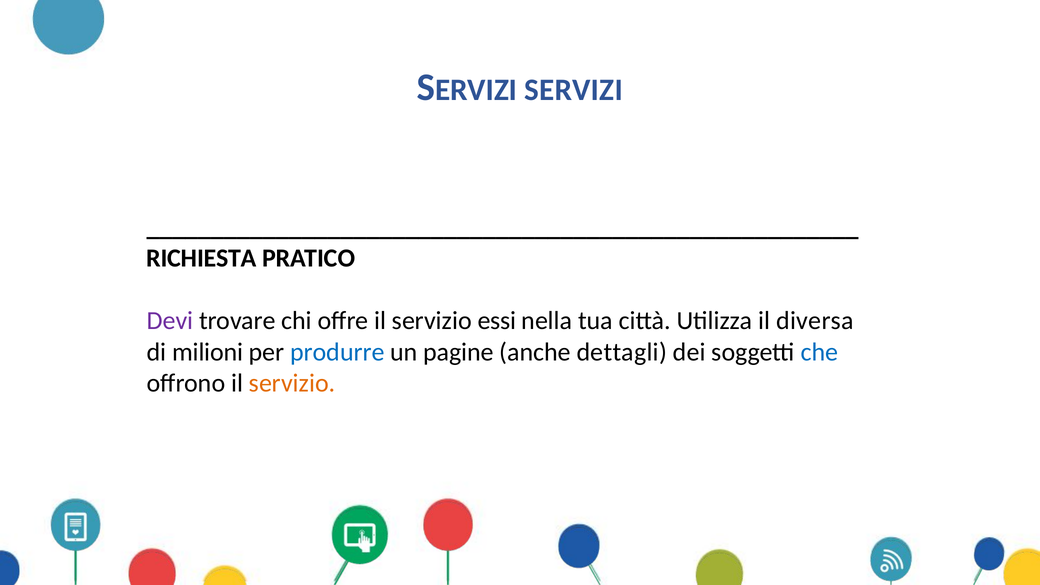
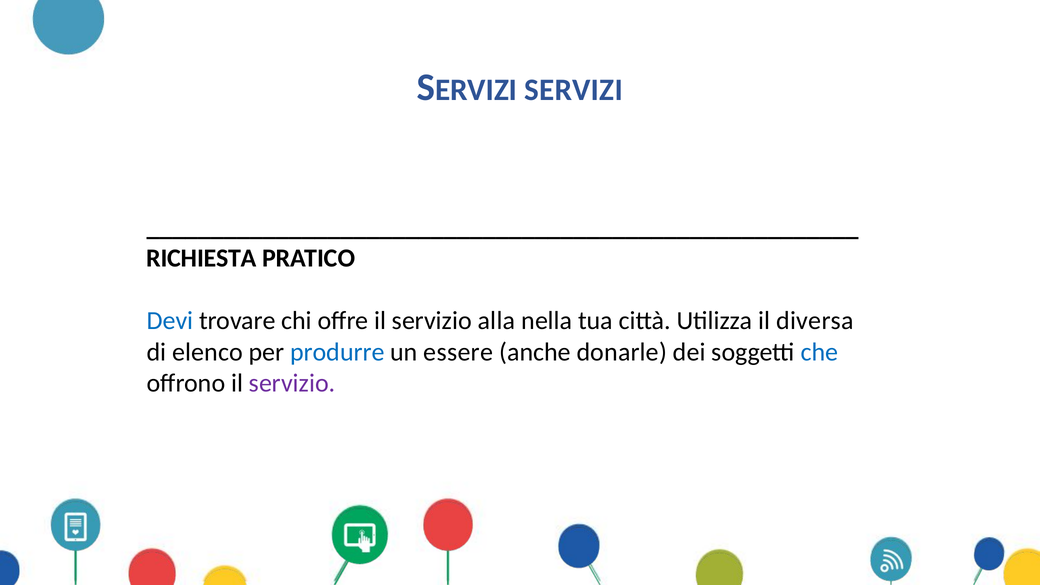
Devi colour: purple -> blue (170, 321)
essi: essi -> alla (497, 321)
milioni: milioni -> elenco (208, 352)
pagine: pagine -> essere (458, 352)
dettagli: dettagli -> donarle (622, 352)
servizio colour: orange -> purple (292, 383)
